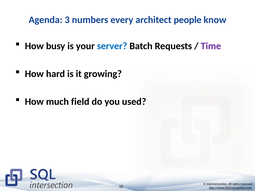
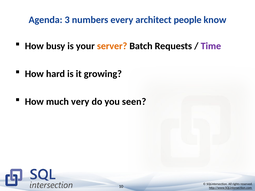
server colour: blue -> orange (112, 46)
field: field -> very (80, 102)
used: used -> seen (134, 102)
